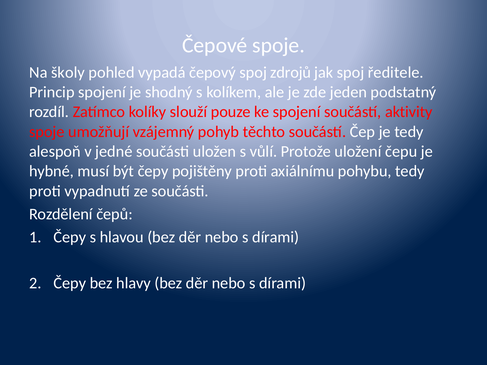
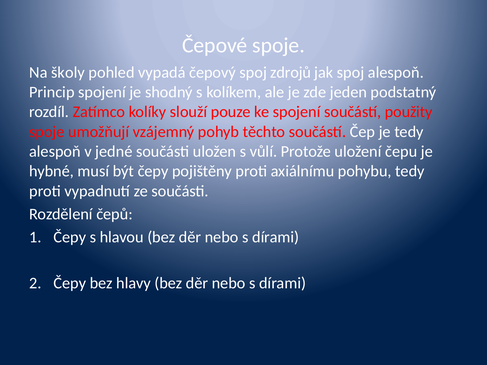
spoj ředitele: ředitele -> alespoň (396, 72)
aktivity: aktivity -> použity (409, 112)
